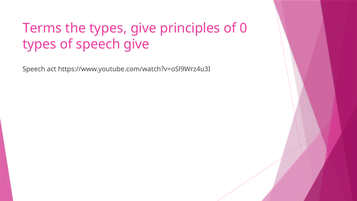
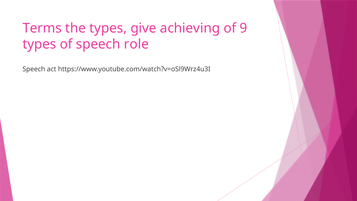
principles: principles -> achieving (190, 28)
0: 0 -> 9 (244, 28)
speech give: give -> role (136, 44)
